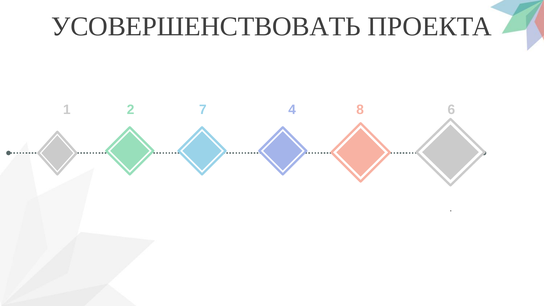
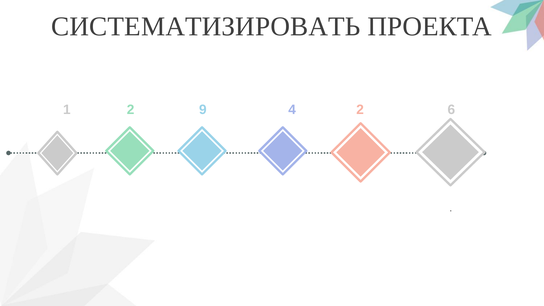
УСОВЕРШЕНСТВОВАТЬ: УСОВЕРШЕНСТВОВАТЬ -> СИСТЕМАТИЗИРОВАТЬ (206, 26)
7: 7 -> 9 (203, 110)
4 8: 8 -> 2 (360, 110)
